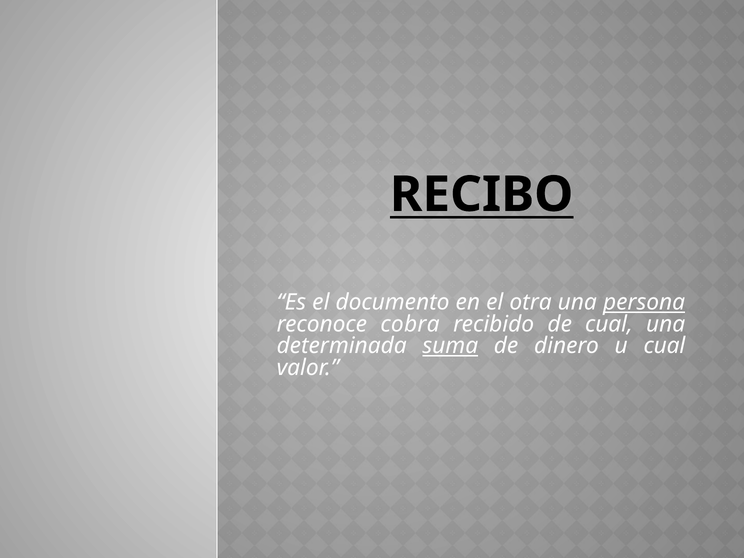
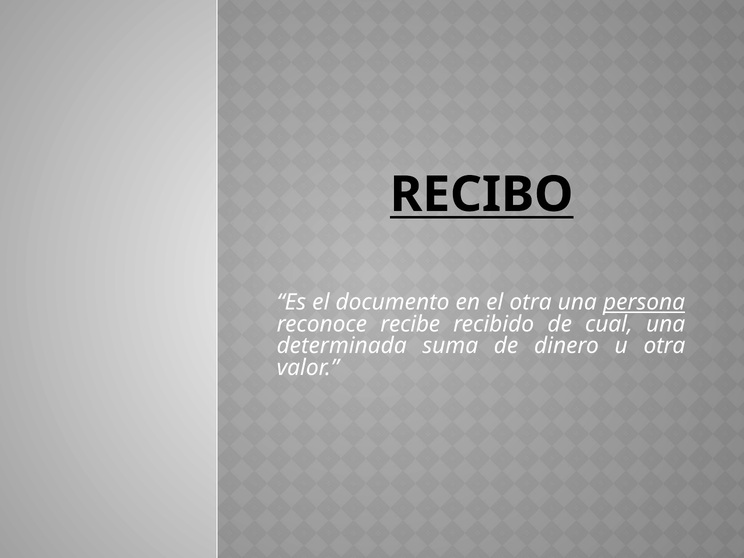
cobra: cobra -> recibe (410, 324)
suma underline: present -> none (450, 346)
u cual: cual -> otra (664, 346)
